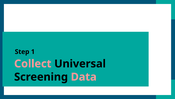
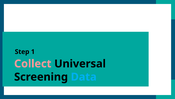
Data colour: pink -> light blue (84, 77)
